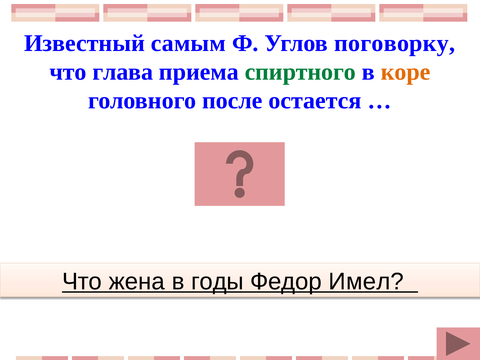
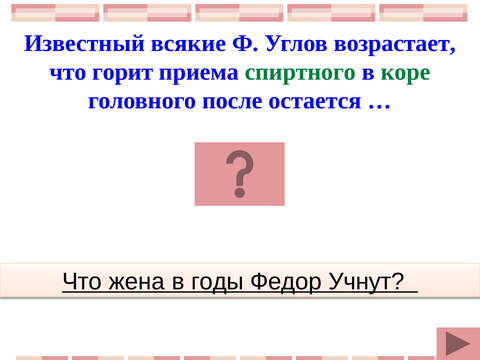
самым: самым -> всякие (188, 43)
поговорку: поговорку -> возрастает (395, 43)
глава: глава -> горит (123, 72)
коре colour: orange -> green (406, 72)
Имел: Имел -> Учнут (367, 282)
